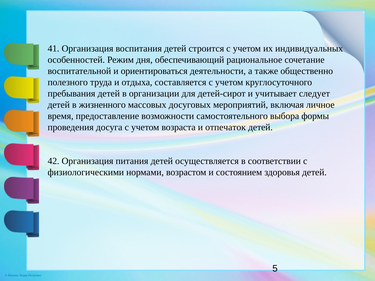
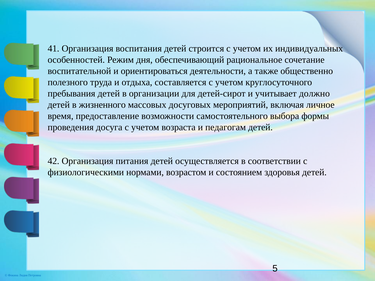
следует: следует -> должно (314, 94)
отпечаток: отпечаток -> педагогам (226, 127)
